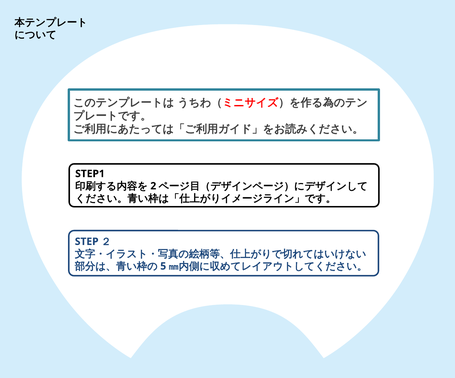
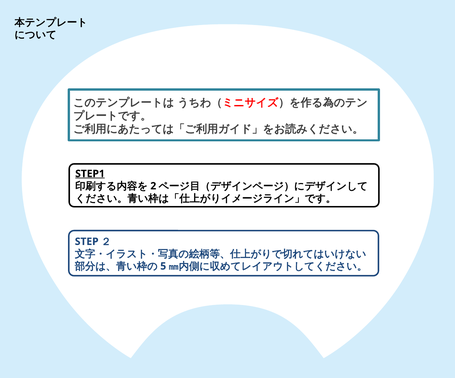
STEP1 underline: none -> present (90, 174)
